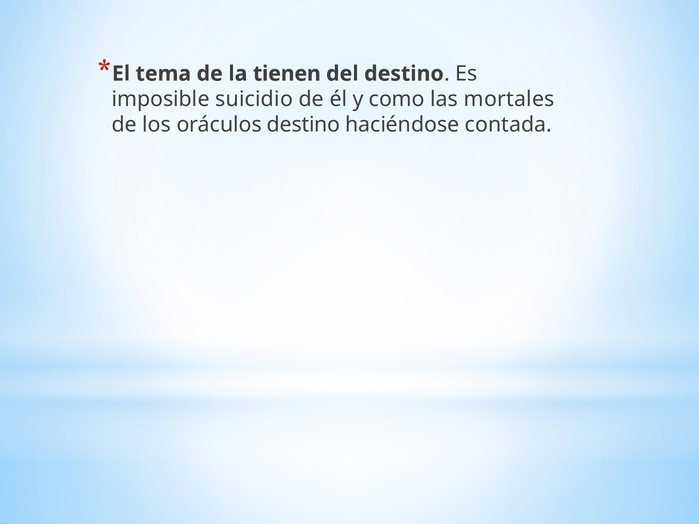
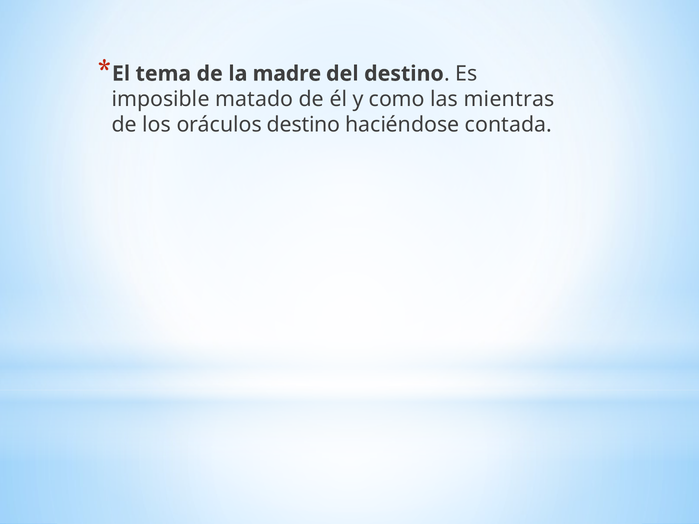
tienen: tienen -> madre (287, 74)
suicidio: suicidio -> matado (254, 99)
mortales: mortales -> mientras (509, 99)
